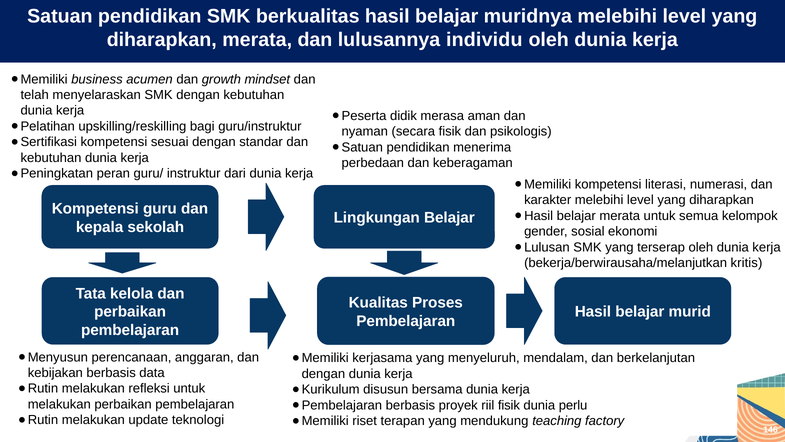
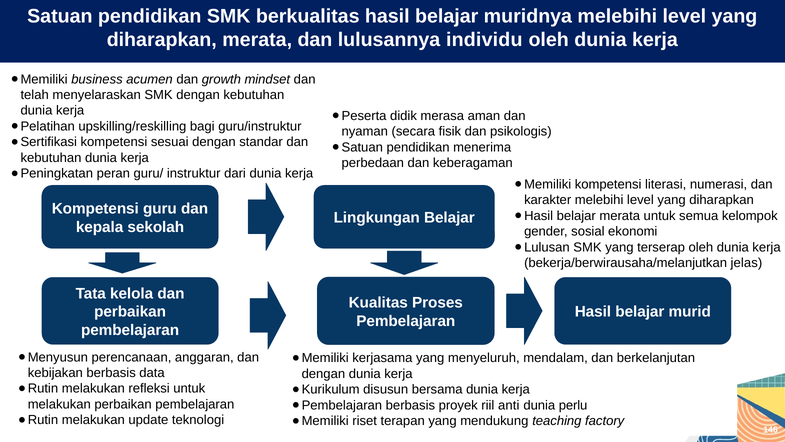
kritis: kritis -> jelas (746, 263)
riil fisik: fisik -> anti (509, 405)
